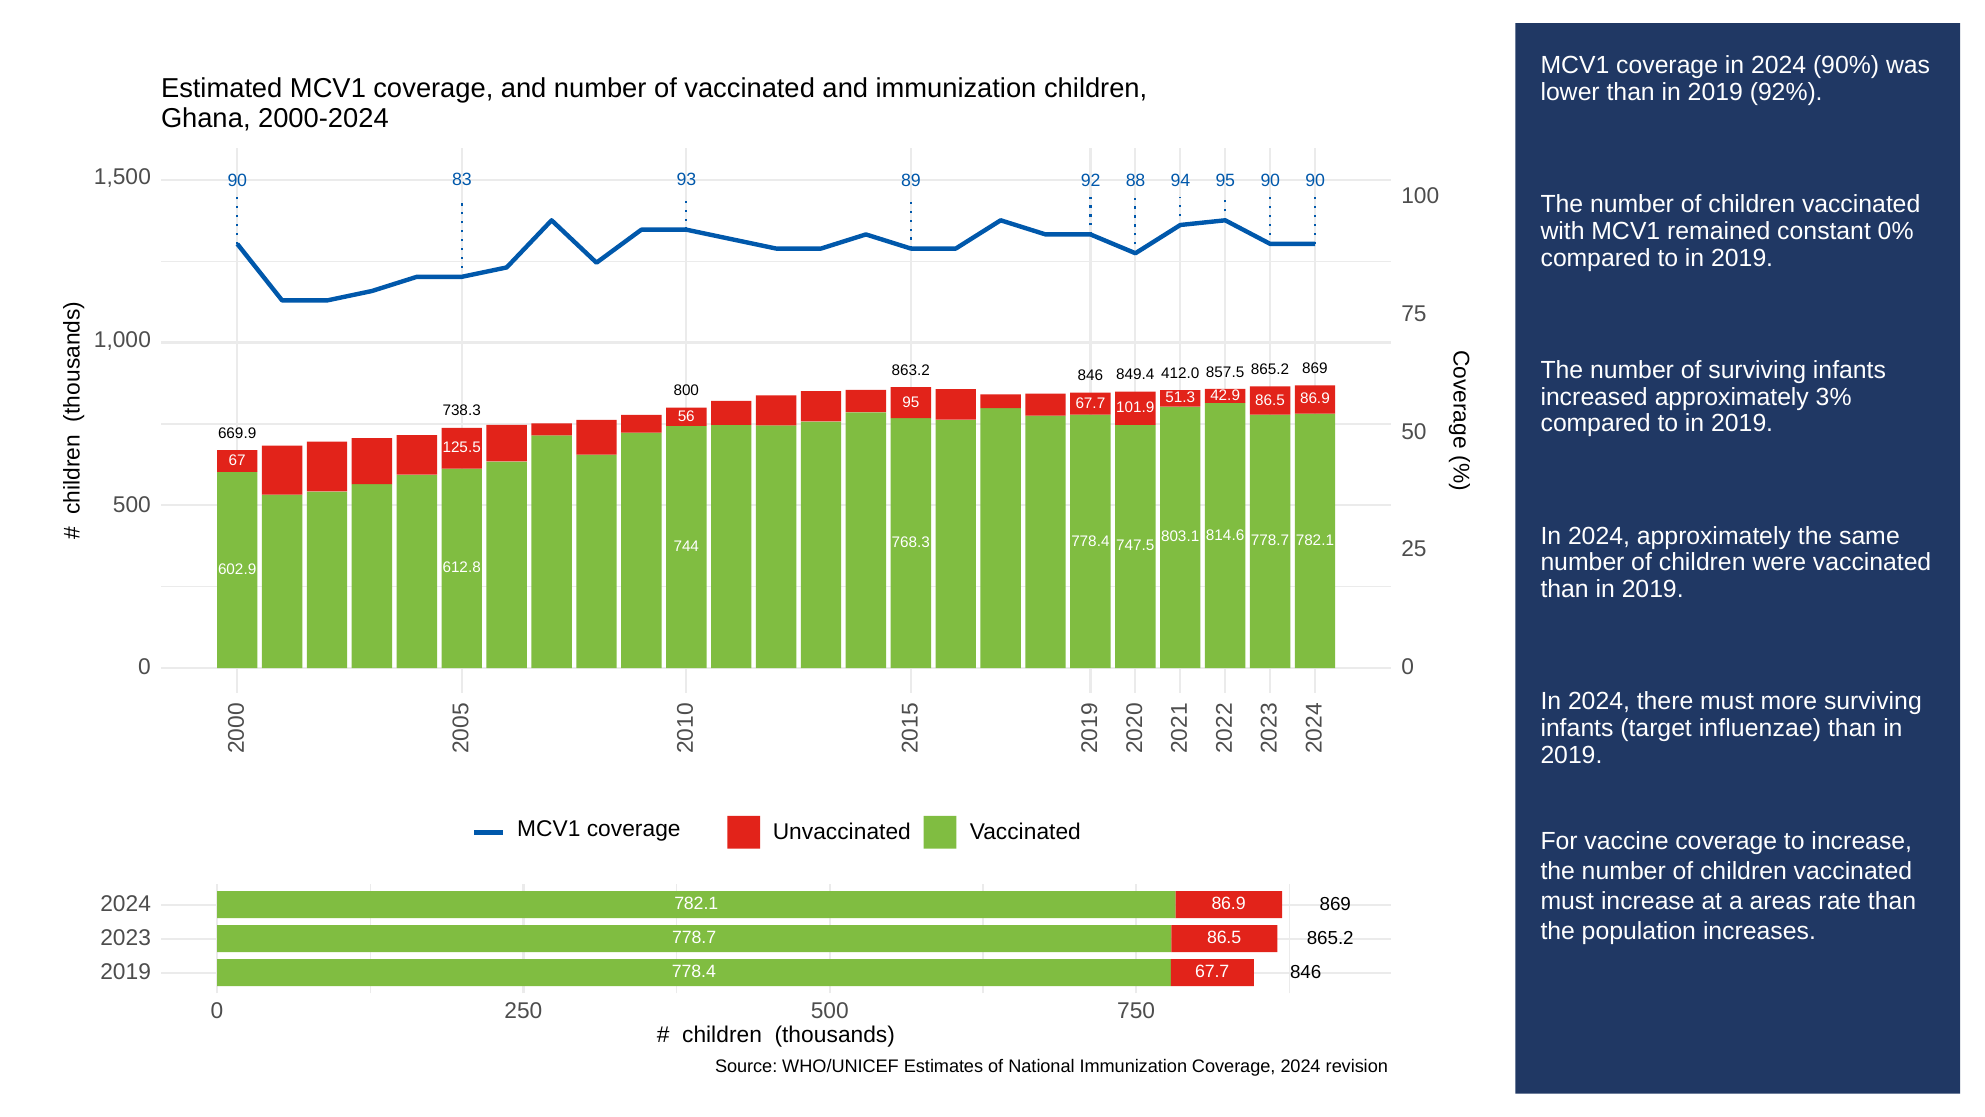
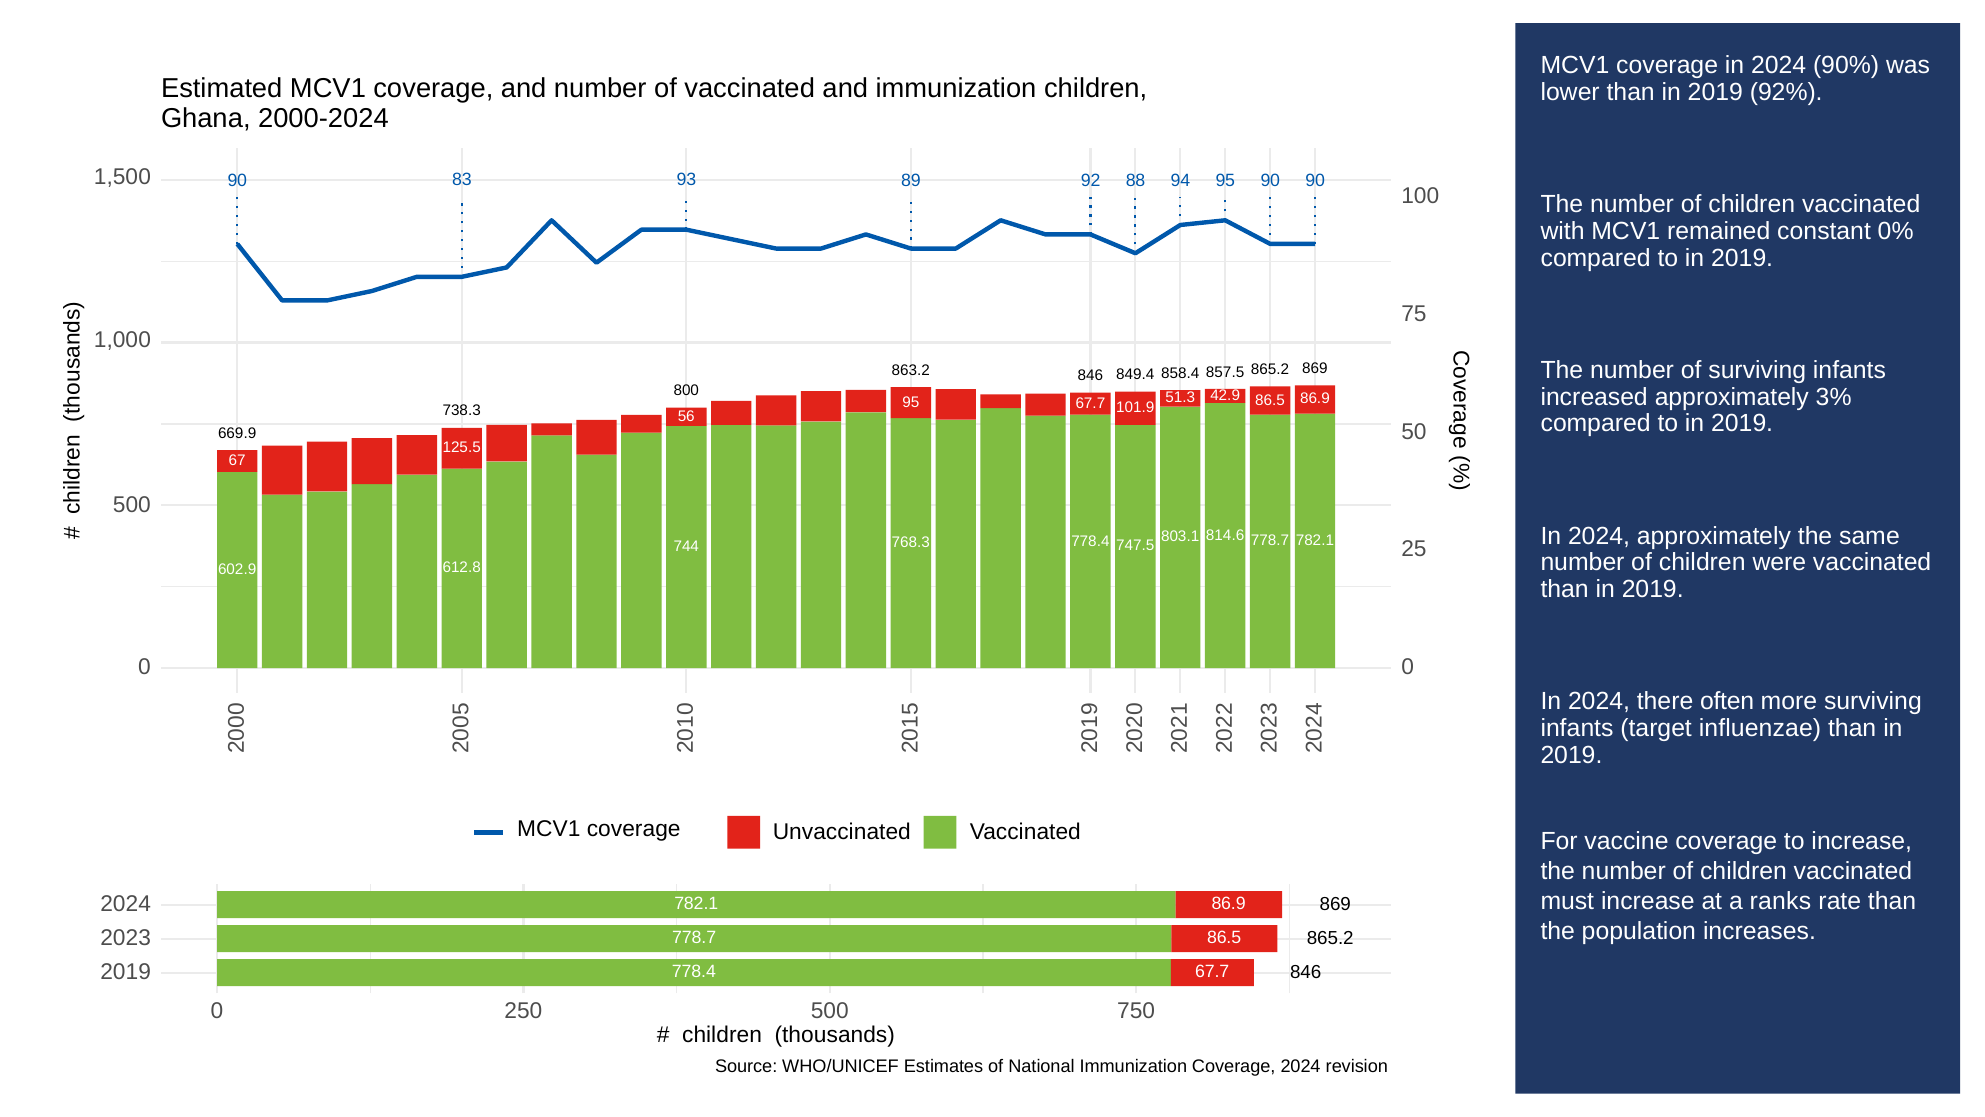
412.0: 412.0 -> 858.4 (1180, 373)
there must: must -> often (1727, 701)
areas: areas -> ranks (1780, 901)
